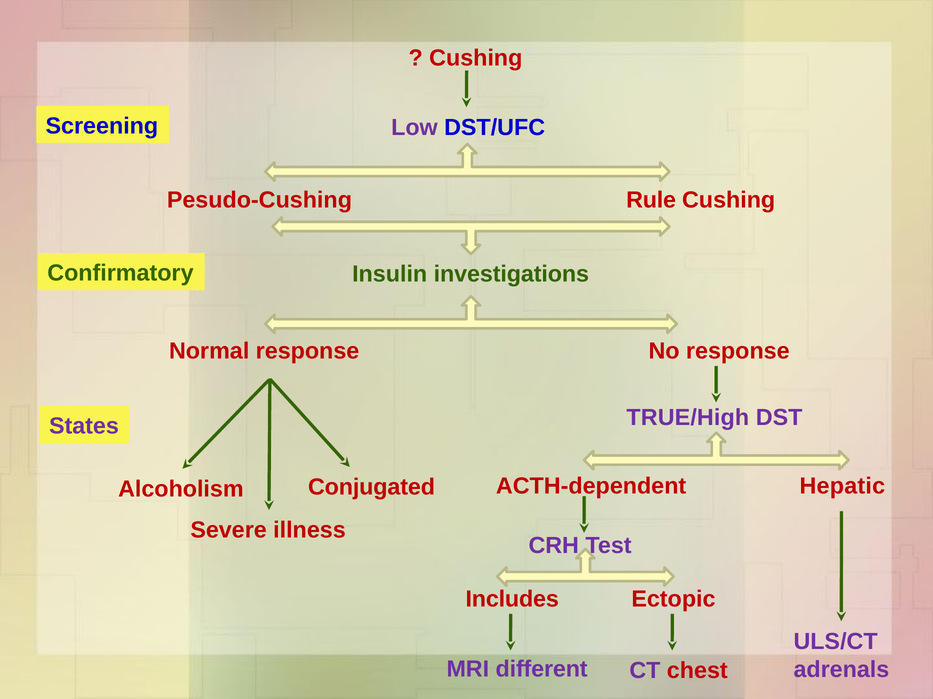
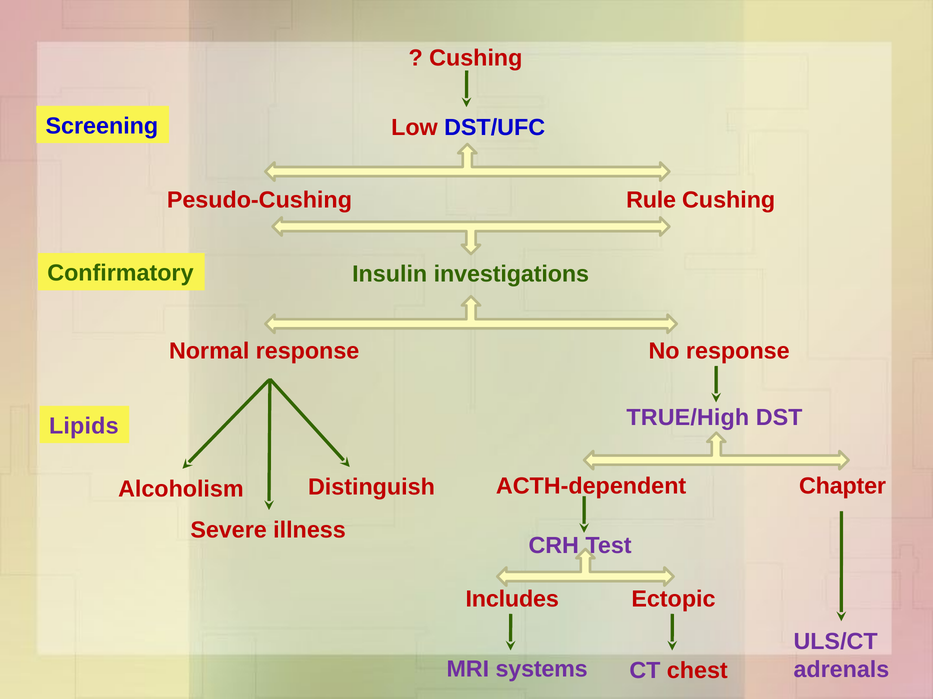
Low colour: purple -> red (414, 128)
States: States -> Lipids (84, 427)
Hepatic: Hepatic -> Chapter (843, 487)
Conjugated: Conjugated -> Distinguish (371, 488)
different: different -> systems (542, 670)
